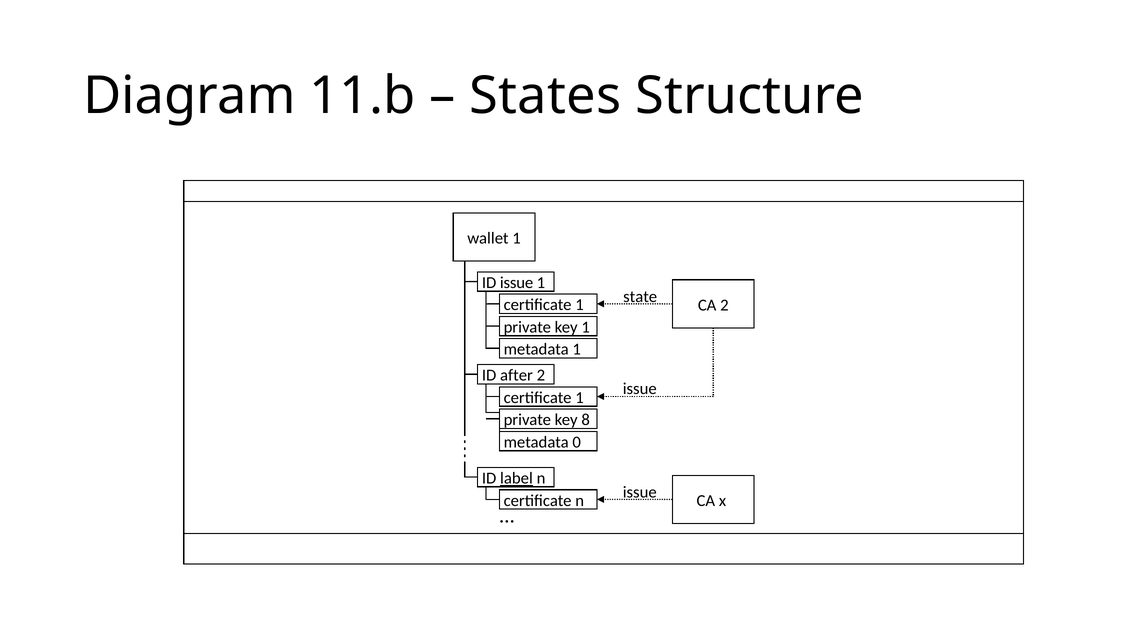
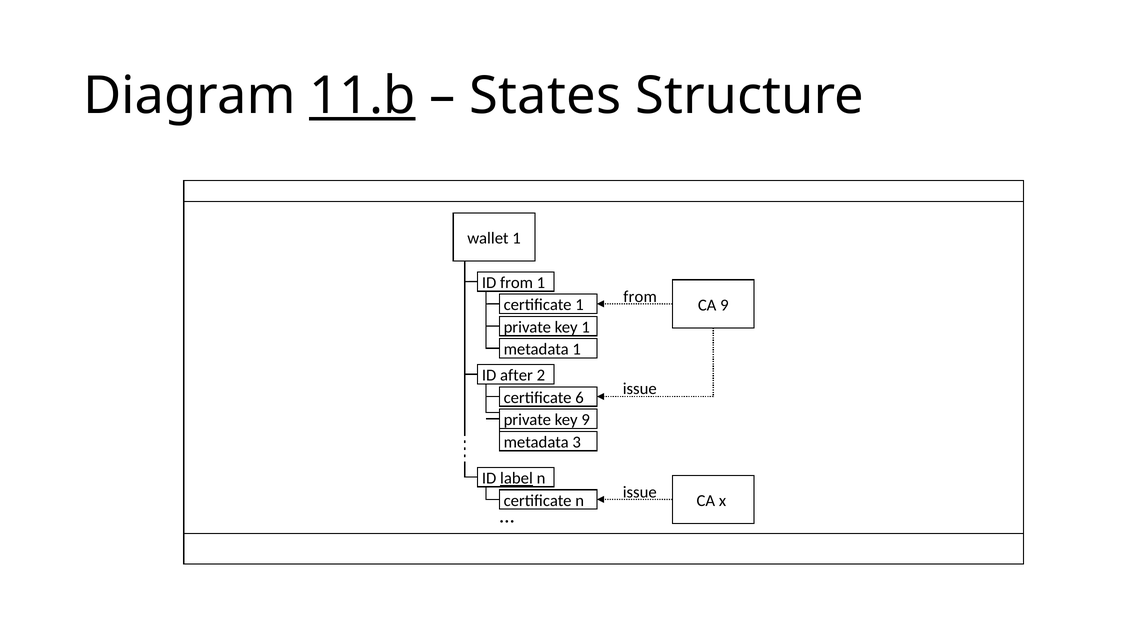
11.b underline: none -> present (362, 96)
ID issue: issue -> from (517, 283)
state: state -> from (640, 297)
CA 2: 2 -> 9 (724, 305)
1: 1 -> 6 (580, 398)
key 8: 8 -> 9 (586, 420)
0: 0 -> 3 (577, 442)
